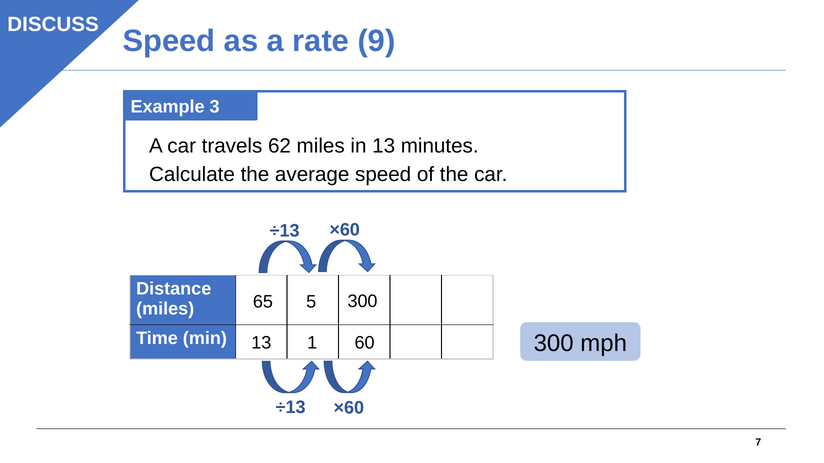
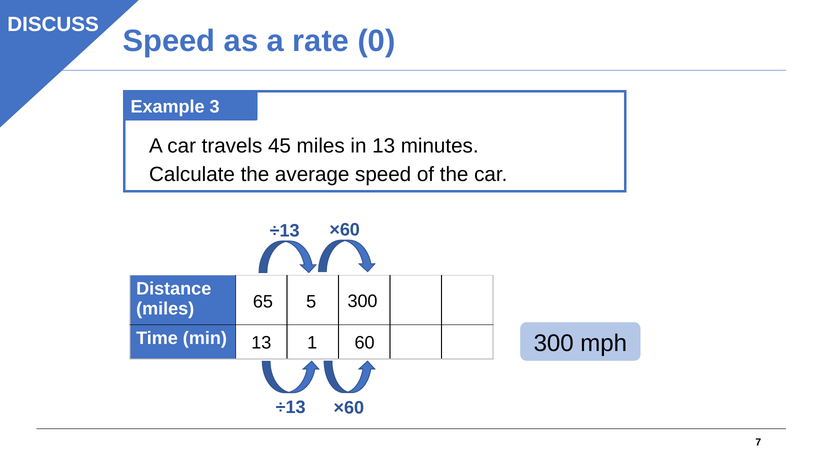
9: 9 -> 0 (377, 41)
62: 62 -> 45 (279, 146)
